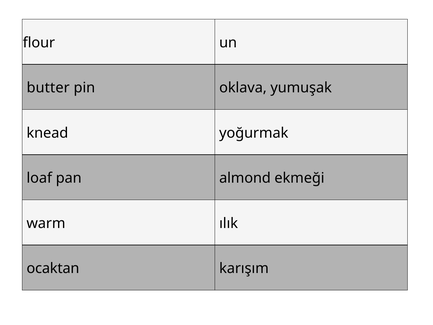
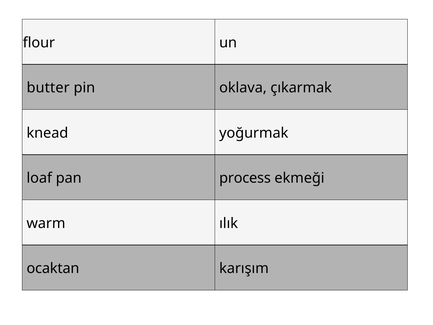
yumuşak: yumuşak -> çıkarmak (301, 88)
almond: almond -> process (245, 178)
